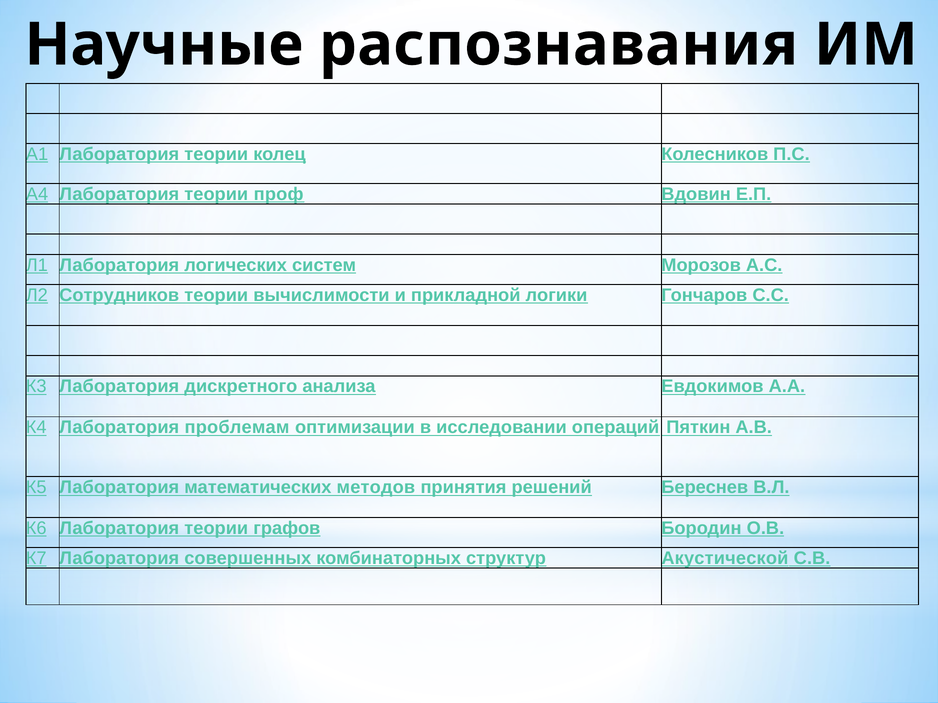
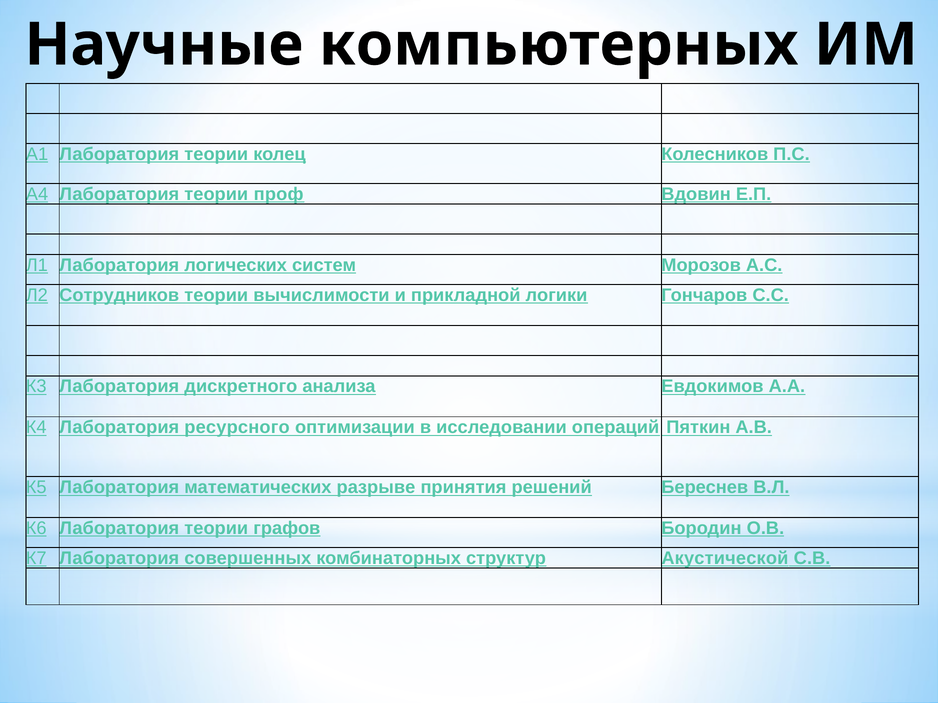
распознавания: распознавания -> компьютерных (559, 45)
проблемам: проблемам -> ресурсного (237, 428)
методов: методов -> разрыве (376, 488)
